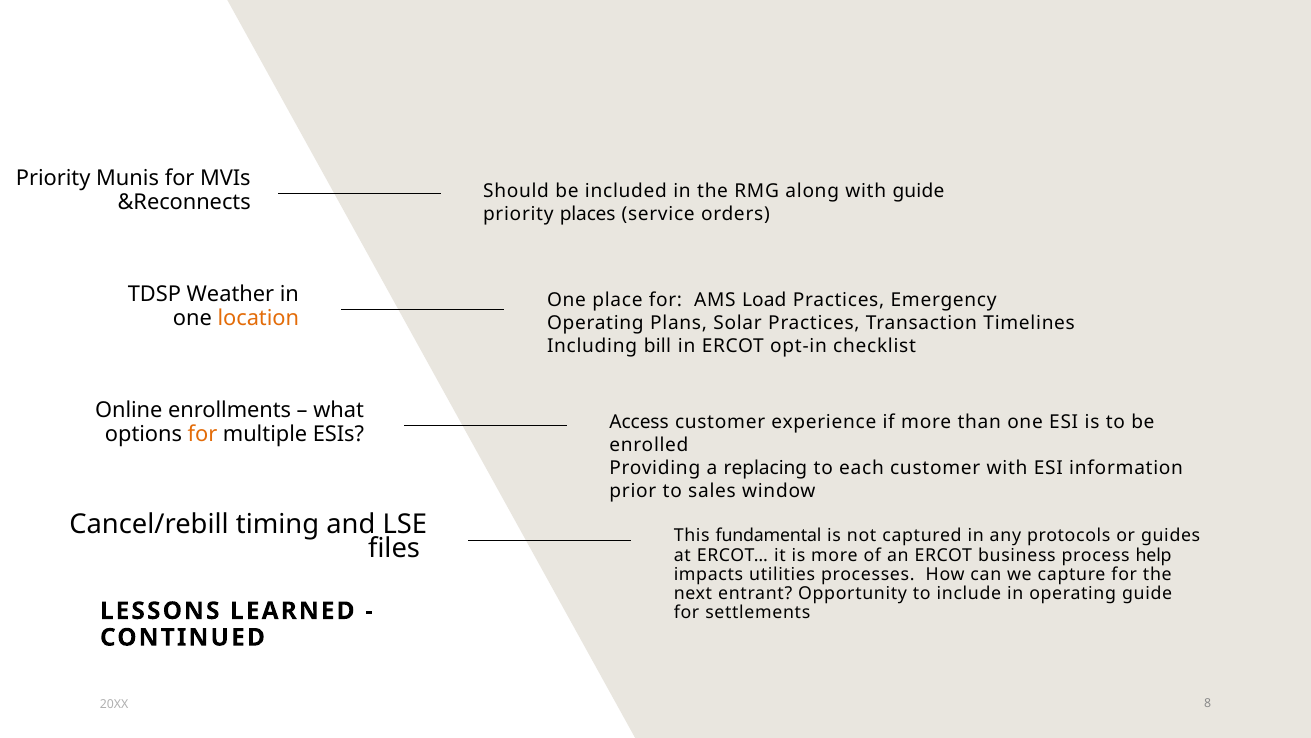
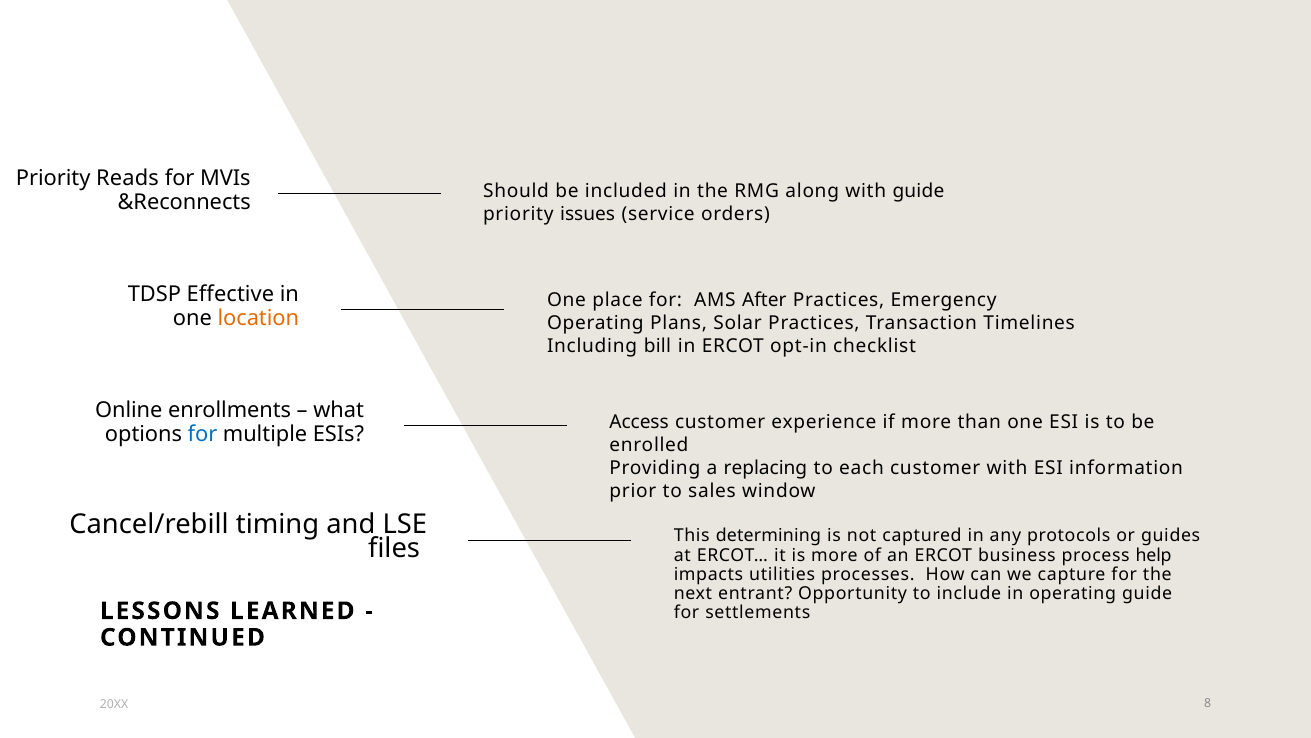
Munis: Munis -> Reads (127, 179)
places: places -> issues (588, 214)
Weather: Weather -> Effective (230, 294)
Load: Load -> After (764, 300)
for colour: orange -> blue (202, 434)
fundamental: fundamental -> determining (768, 536)
